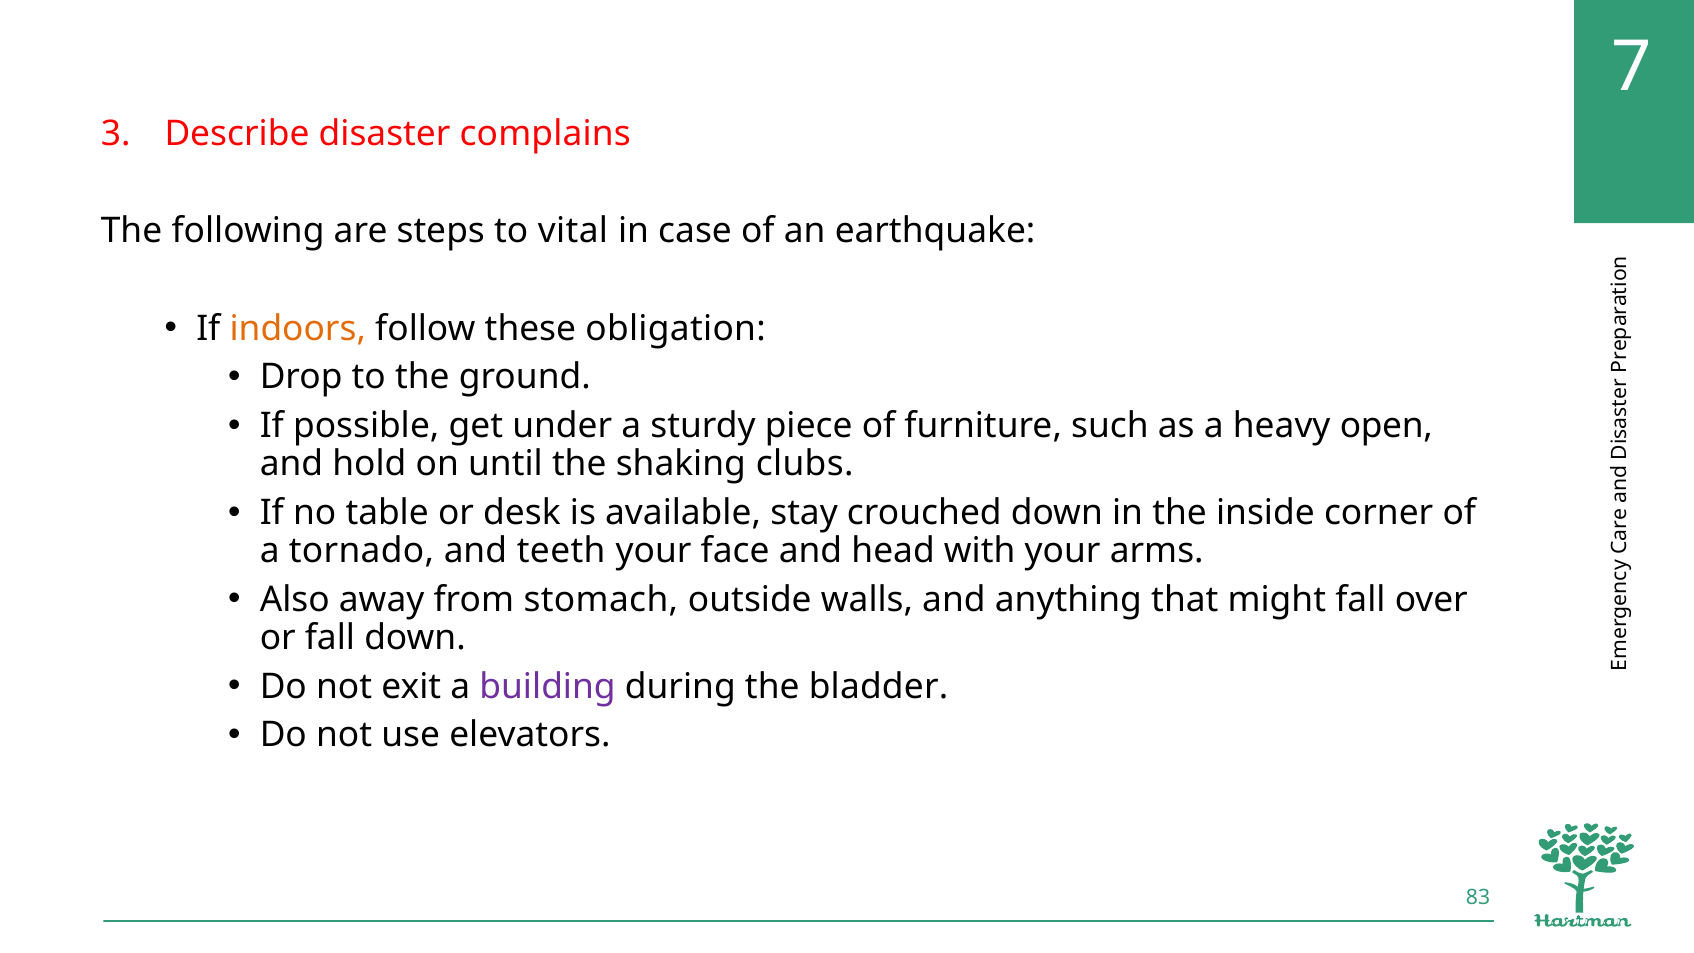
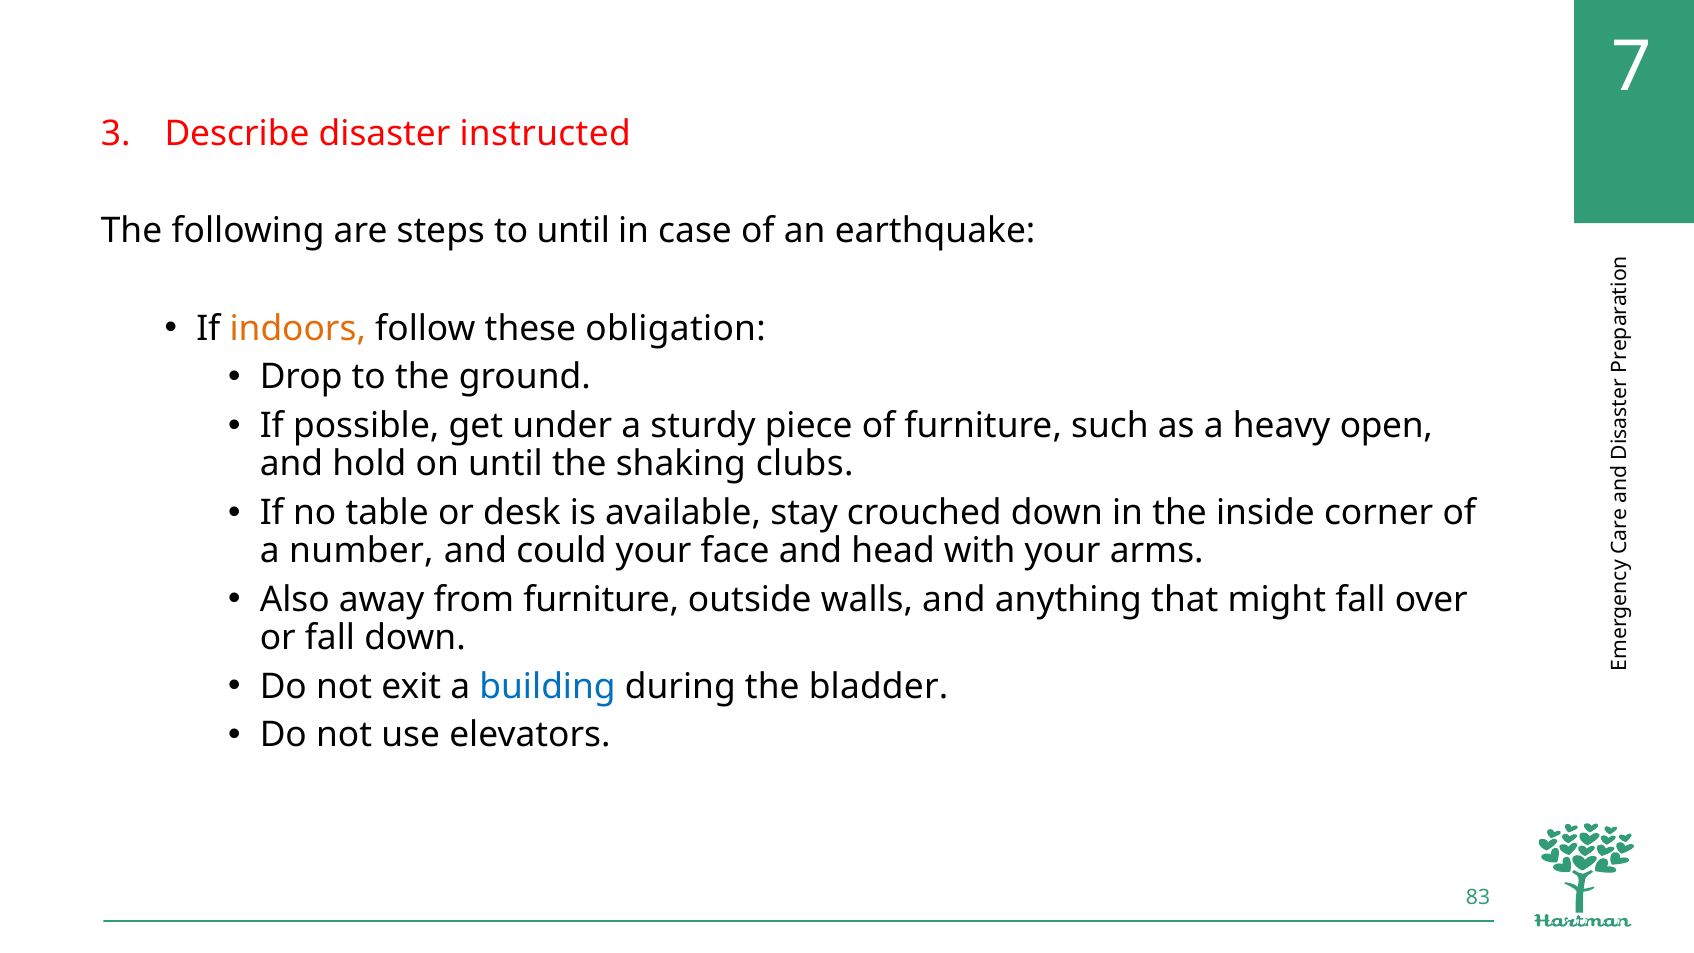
complains: complains -> instructed (545, 134)
to vital: vital -> until (573, 231)
tornado: tornado -> number (361, 551)
teeth: teeth -> could (561, 551)
from stomach: stomach -> furniture (601, 600)
building colour: purple -> blue (548, 686)
